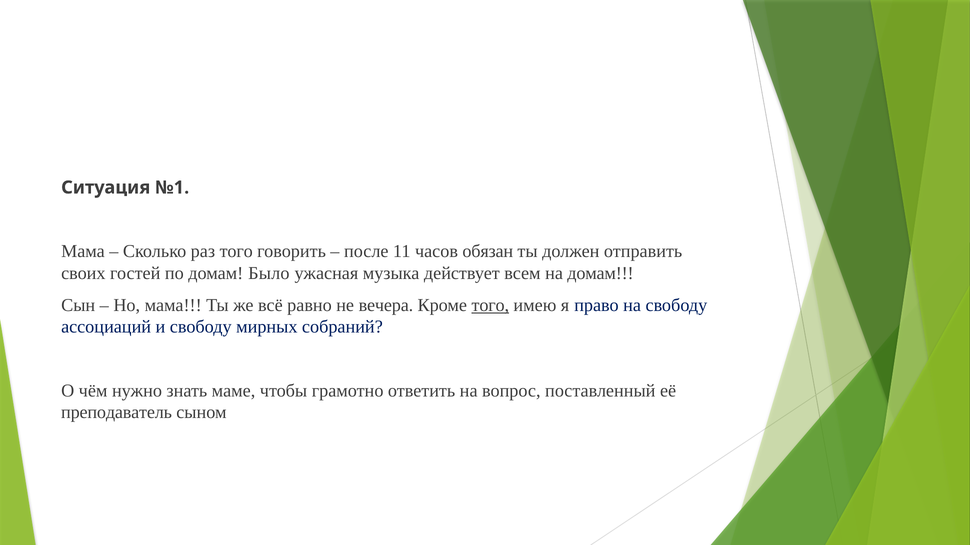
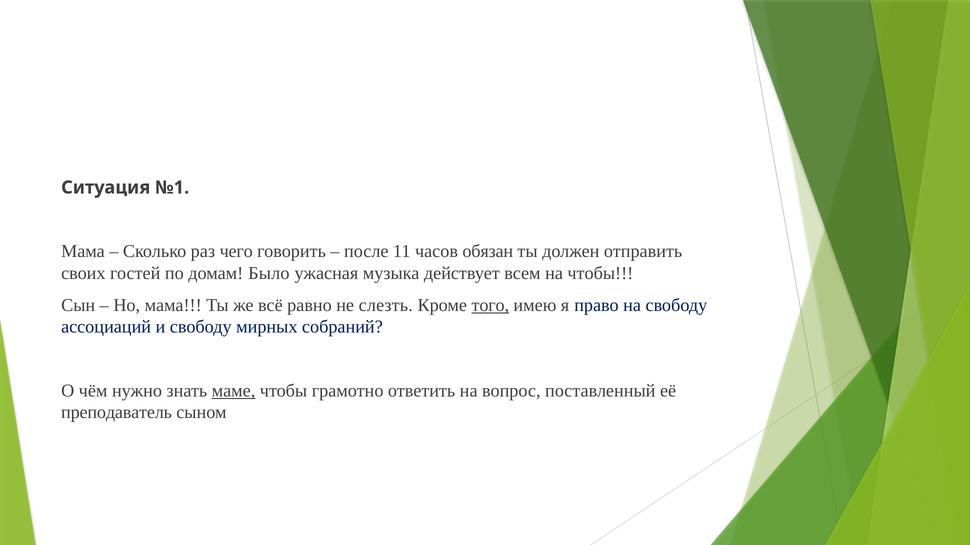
раз того: того -> чего (236, 252)
на домам: домам -> чтобы (600, 273)
вечера: вечера -> слезть (386, 305)
маме underline: none -> present (234, 391)
